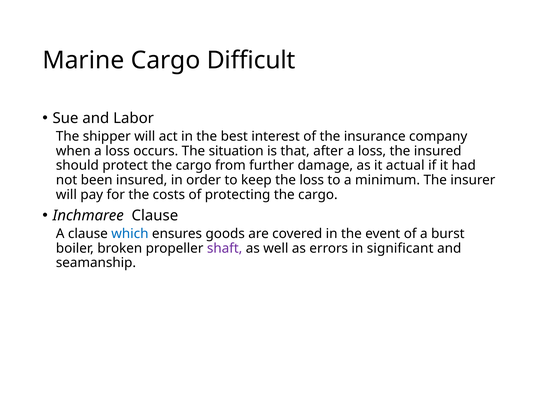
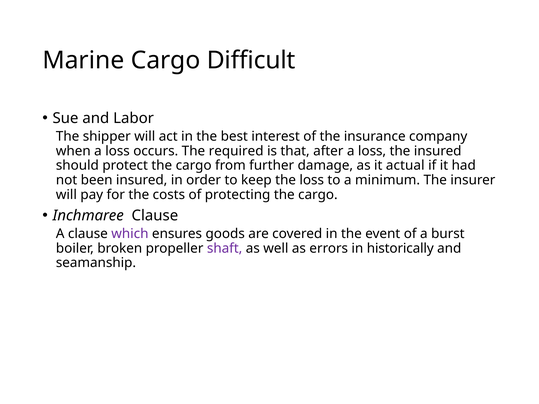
situation: situation -> required (236, 151)
which colour: blue -> purple (130, 234)
significant: significant -> historically (400, 248)
